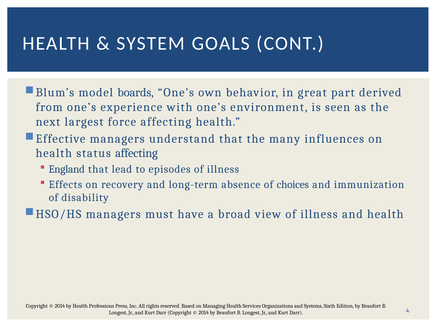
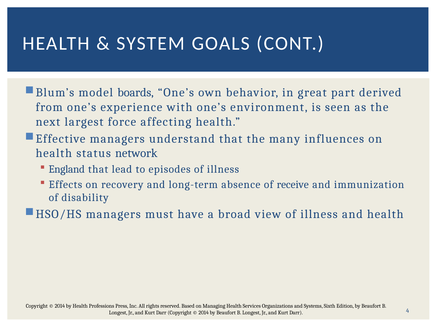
status affecting: affecting -> network (136, 153)
choices: choices -> receive (293, 184)
